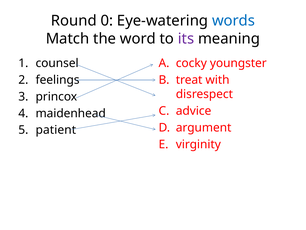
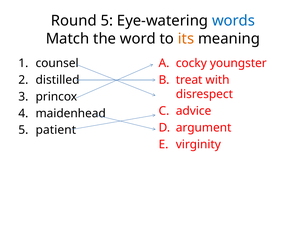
Round 0: 0 -> 5 (107, 21)
its colour: purple -> orange (186, 39)
feelings: feelings -> distilled (58, 80)
